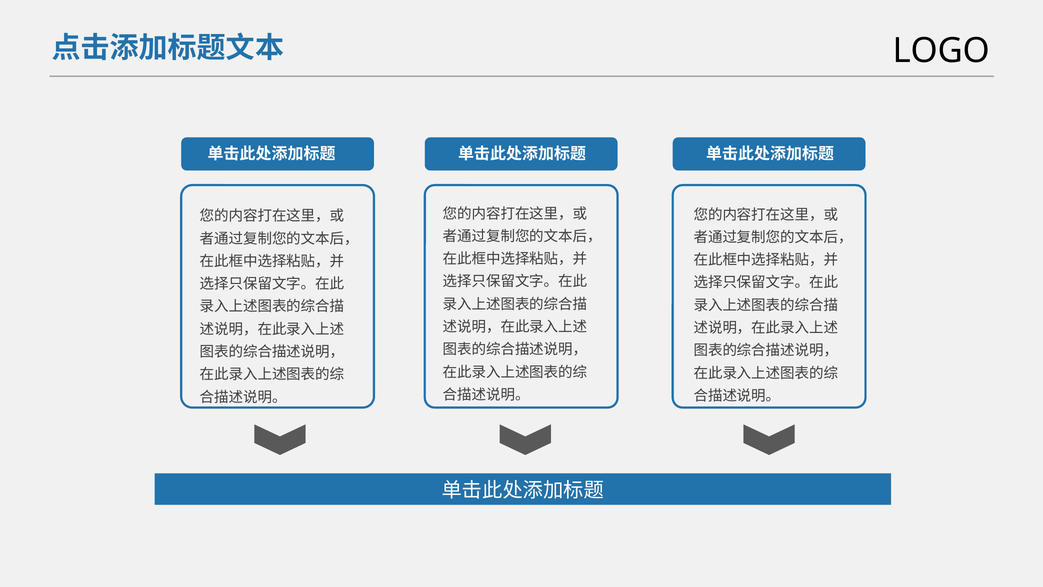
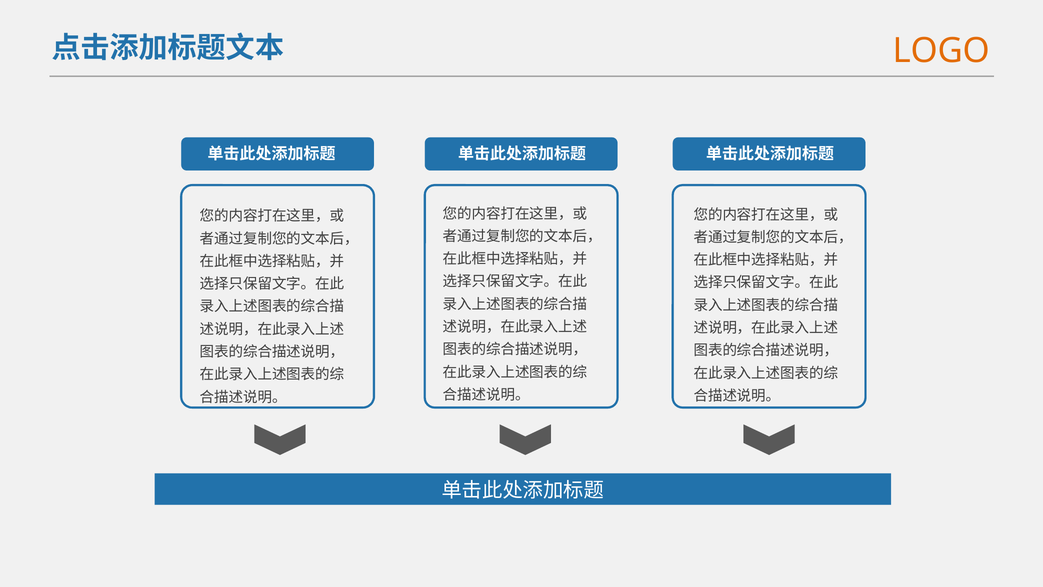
LOGO colour: black -> orange (941, 51)
